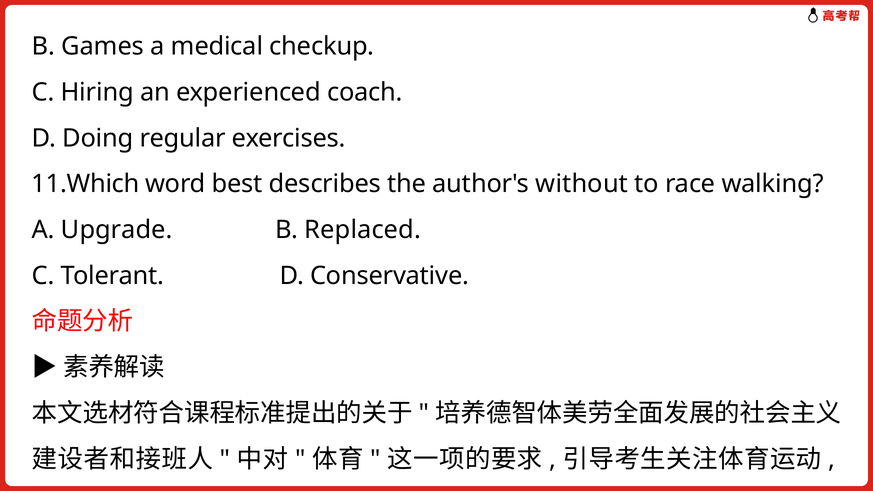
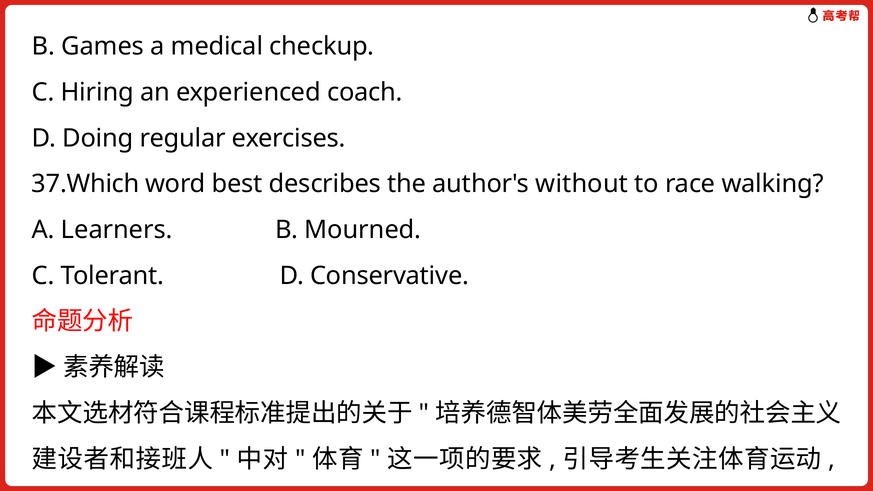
11.Which: 11.Which -> 37.Which (86, 184)
Upgrade: Upgrade -> Learners (117, 230)
Replaced: Replaced -> Mourned (363, 230)
